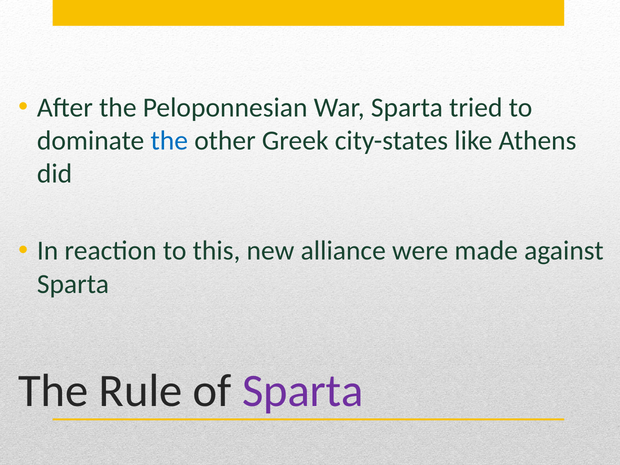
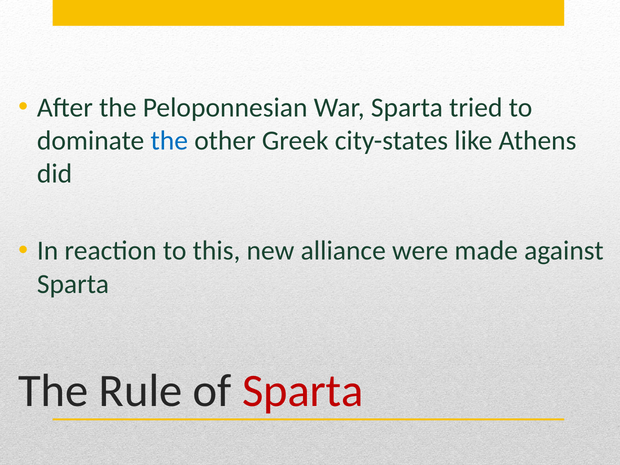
Sparta colour: purple -> red (303, 391)
